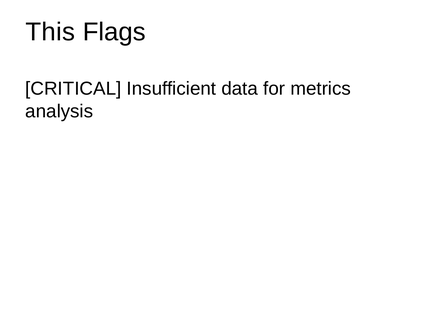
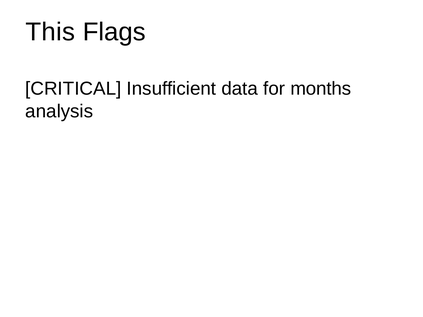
metrics: metrics -> months (321, 89)
